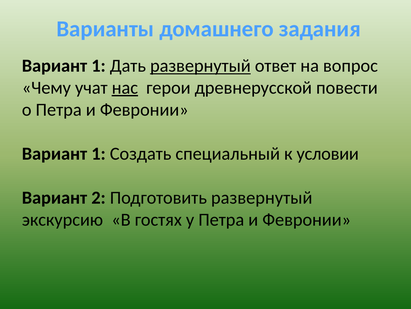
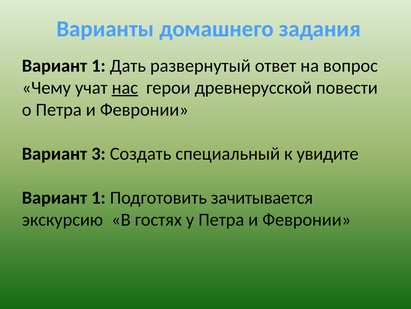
развернутый underline: present -> none (200, 66)
1: 1 -> 3 (98, 153)
условии: условии -> увидите (328, 153)
2: 2 -> 1 (98, 197)
Подготовить развернутый: развернутый -> зачитывается (262, 197)
